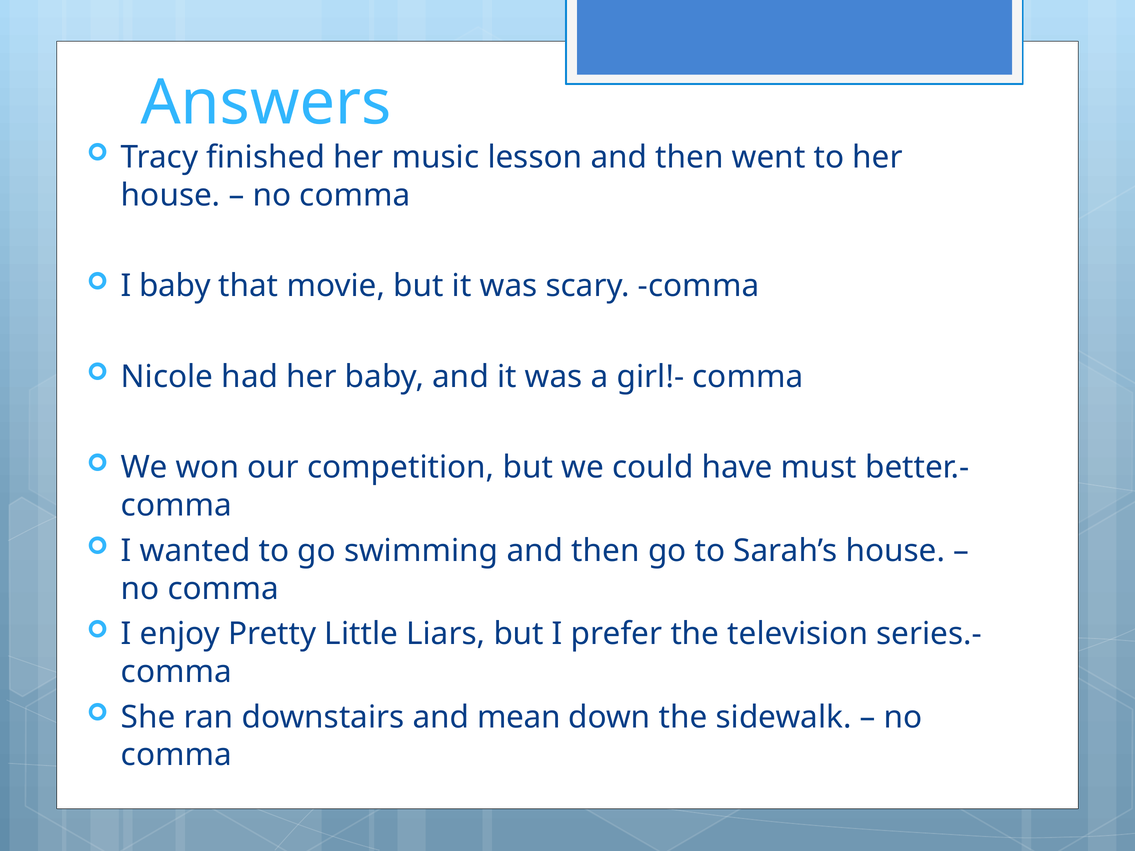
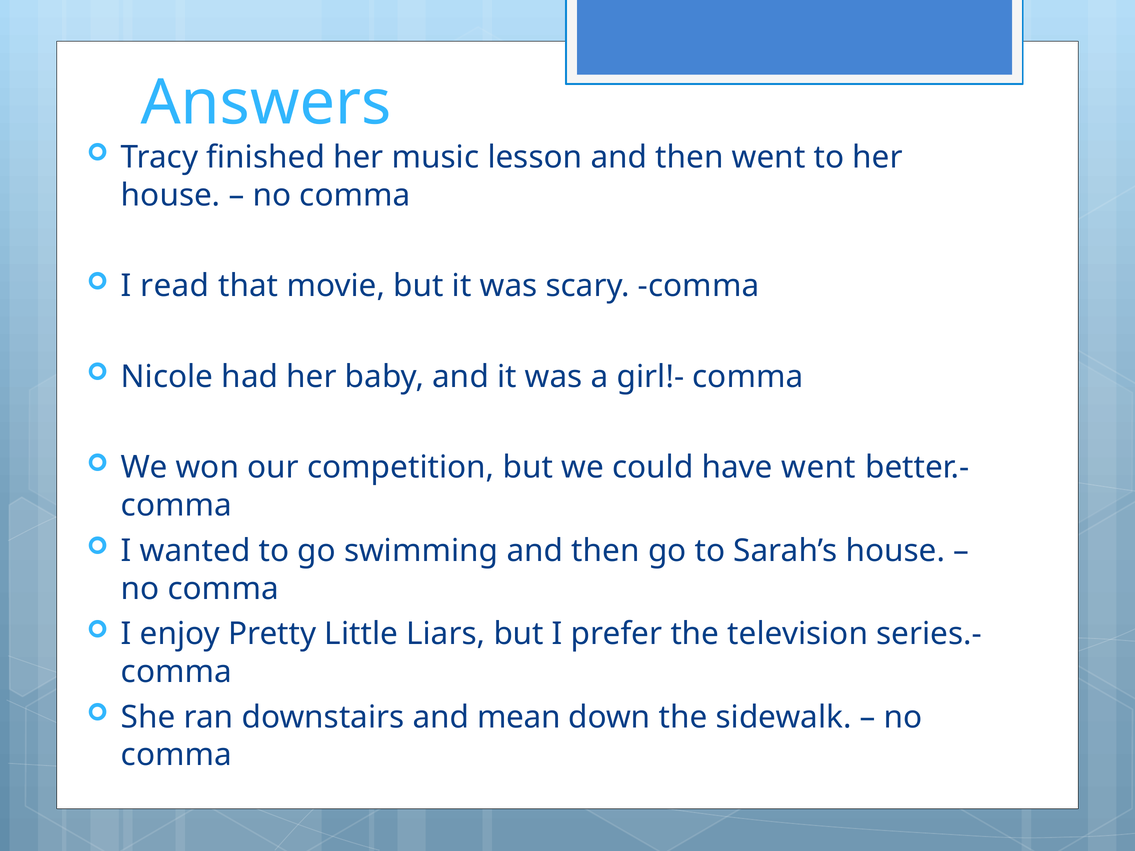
I baby: baby -> read (175, 286)
have must: must -> went (819, 468)
